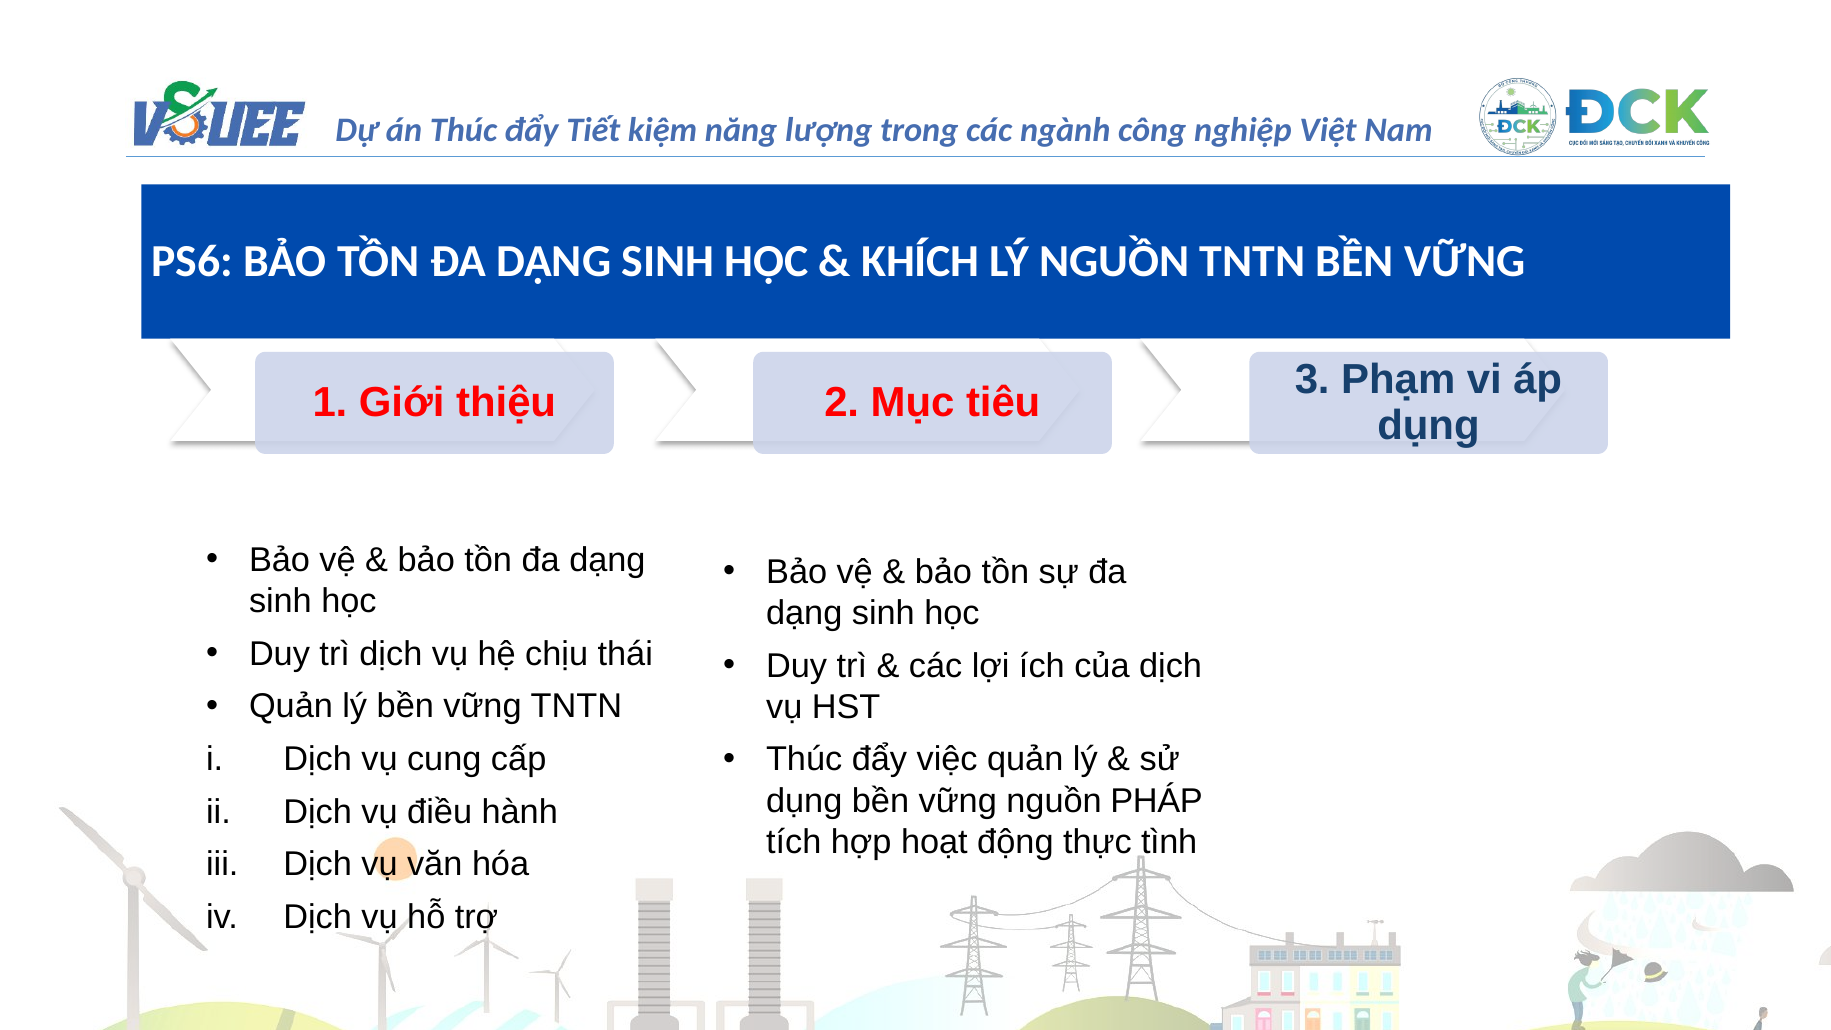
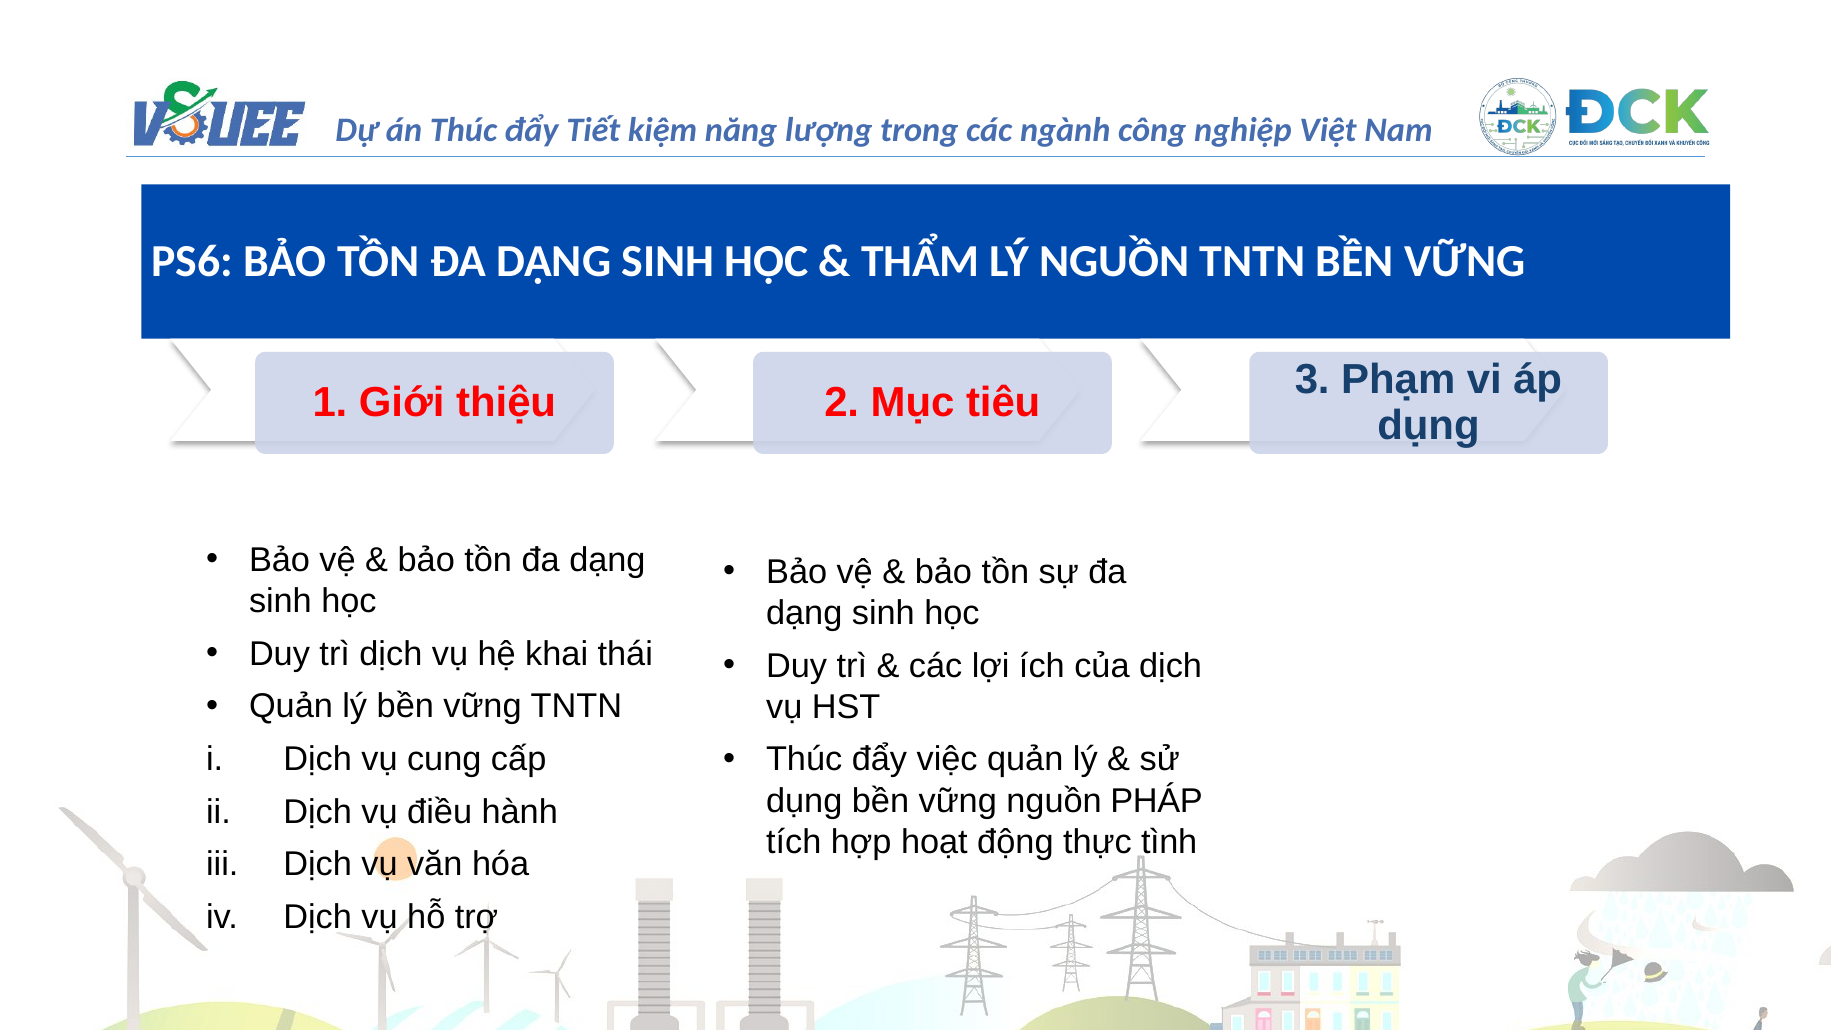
KHÍCH: KHÍCH -> THẨM (921, 261)
chịu: chịu -> khai (557, 654)
